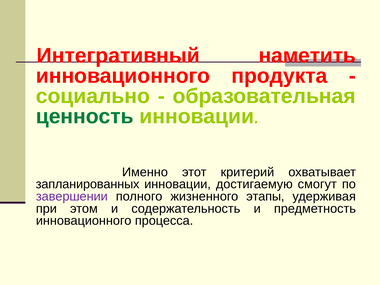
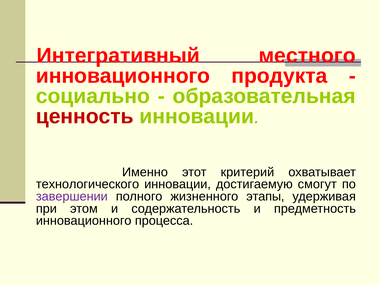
наметить: наметить -> местного (307, 56)
ценность colour: green -> red (85, 116)
запланированных: запланированных -> технологического (88, 184)
